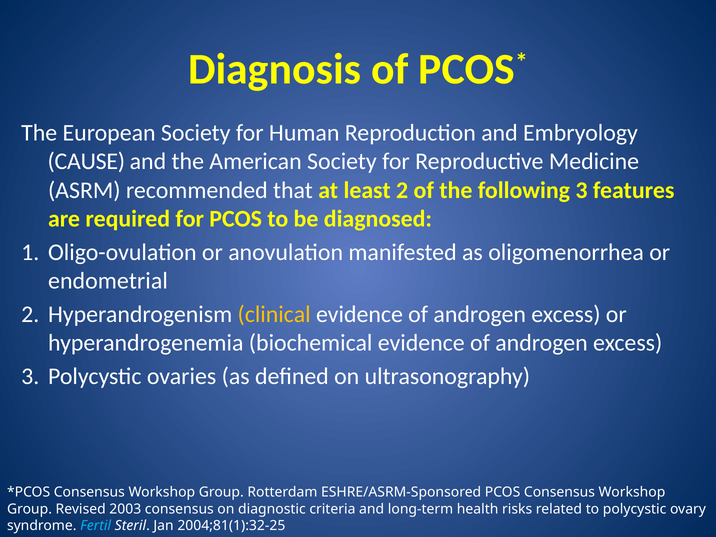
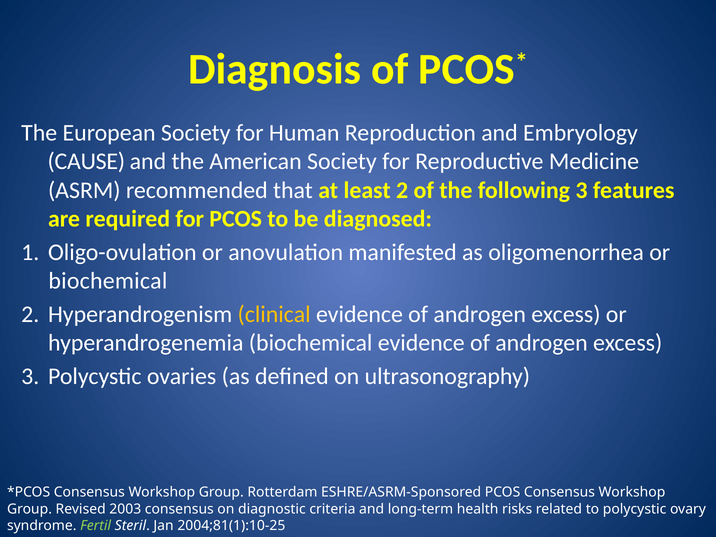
endometrial: endometrial -> biochemical (108, 281)
Fertil colour: light blue -> light green (96, 526)
2004;81(1):32-25: 2004;81(1):32-25 -> 2004;81(1):10-25 (231, 526)
